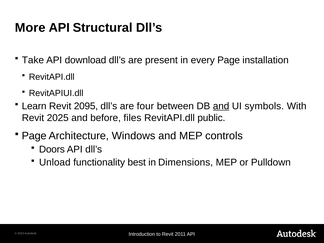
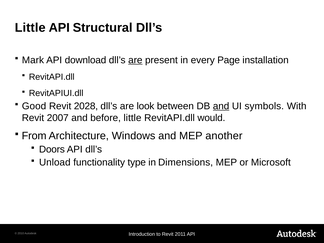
More: More -> Little (30, 28)
Take: Take -> Mark (33, 60)
are underline: none -> present (135, 60)
Learn: Learn -> Good (34, 106)
2095: 2095 -> 2028 (86, 106)
four: four -> look (145, 106)
2025: 2025 -> 2007 (58, 118)
before files: files -> little (132, 118)
public: public -> would (211, 118)
Page: Page -> From (34, 136)
controls: controls -> another (224, 136)
best: best -> type (137, 162)
Pulldown: Pulldown -> Microsoft (271, 162)
